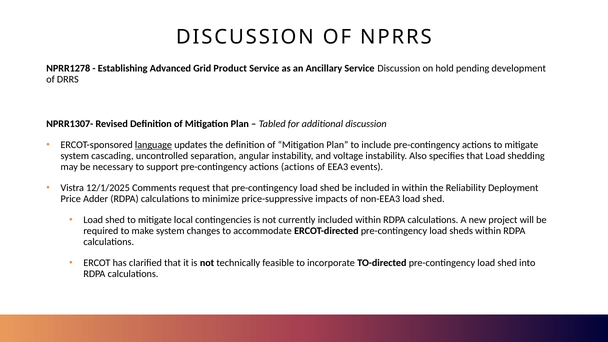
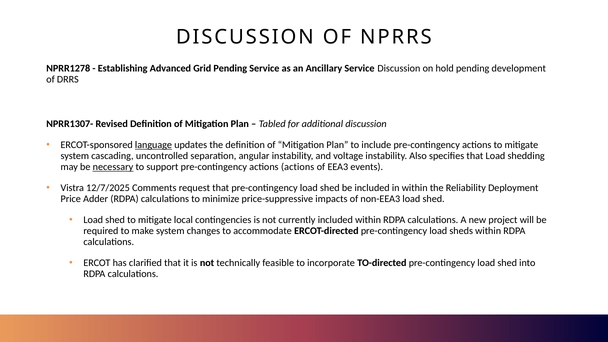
Grid Product: Product -> Pending (230, 68)
necessary underline: none -> present (113, 167)
12/1/2025: 12/1/2025 -> 12/7/2025 (108, 188)
